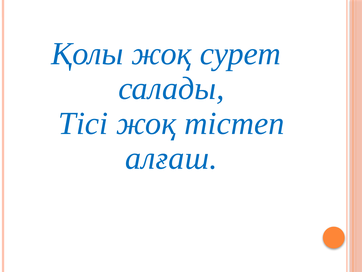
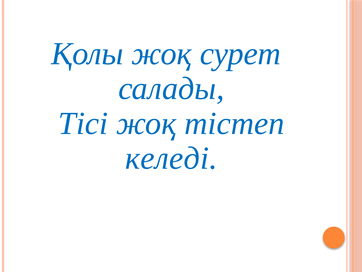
алғаш: алғаш -> келеді (171, 158)
